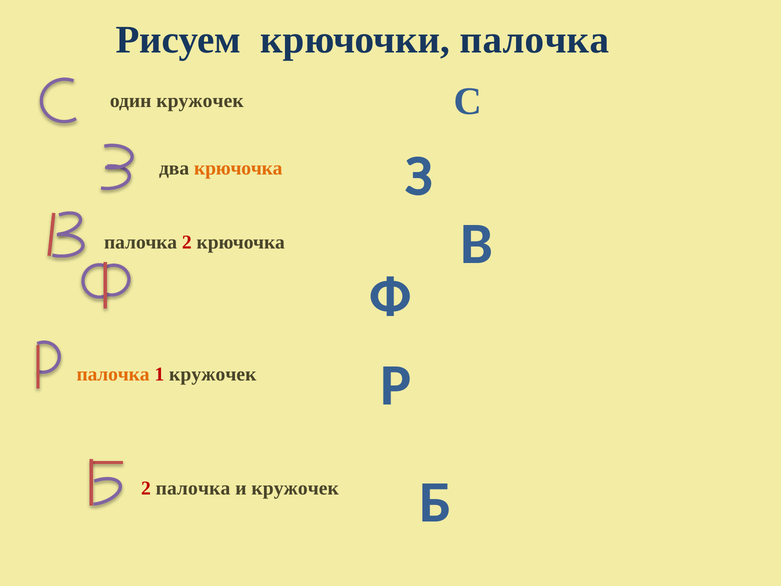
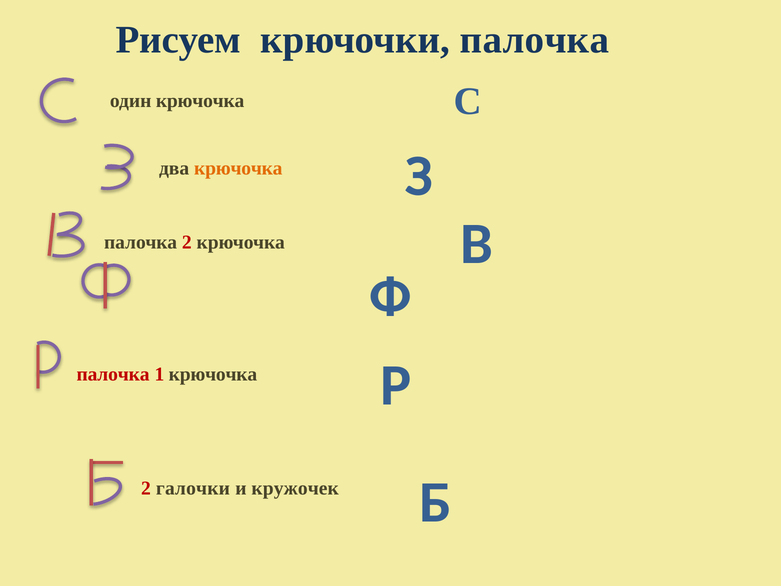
один кружочек: кружочек -> крючочка (200, 101)
палочка colour: orange -> red (113, 374)
1 кружочек: кружочек -> крючочка (213, 374)
2 палочка: палочка -> галочки (193, 488)
